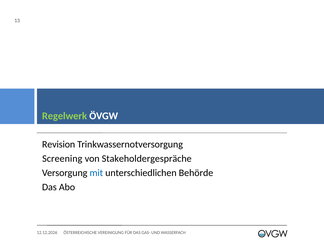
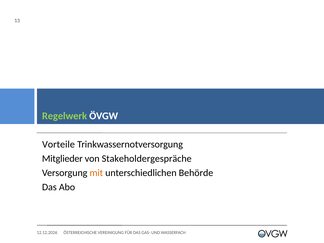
Revision: Revision -> Vorteile (58, 144)
Screening: Screening -> Mitglieder (62, 159)
mit colour: blue -> orange (96, 173)
